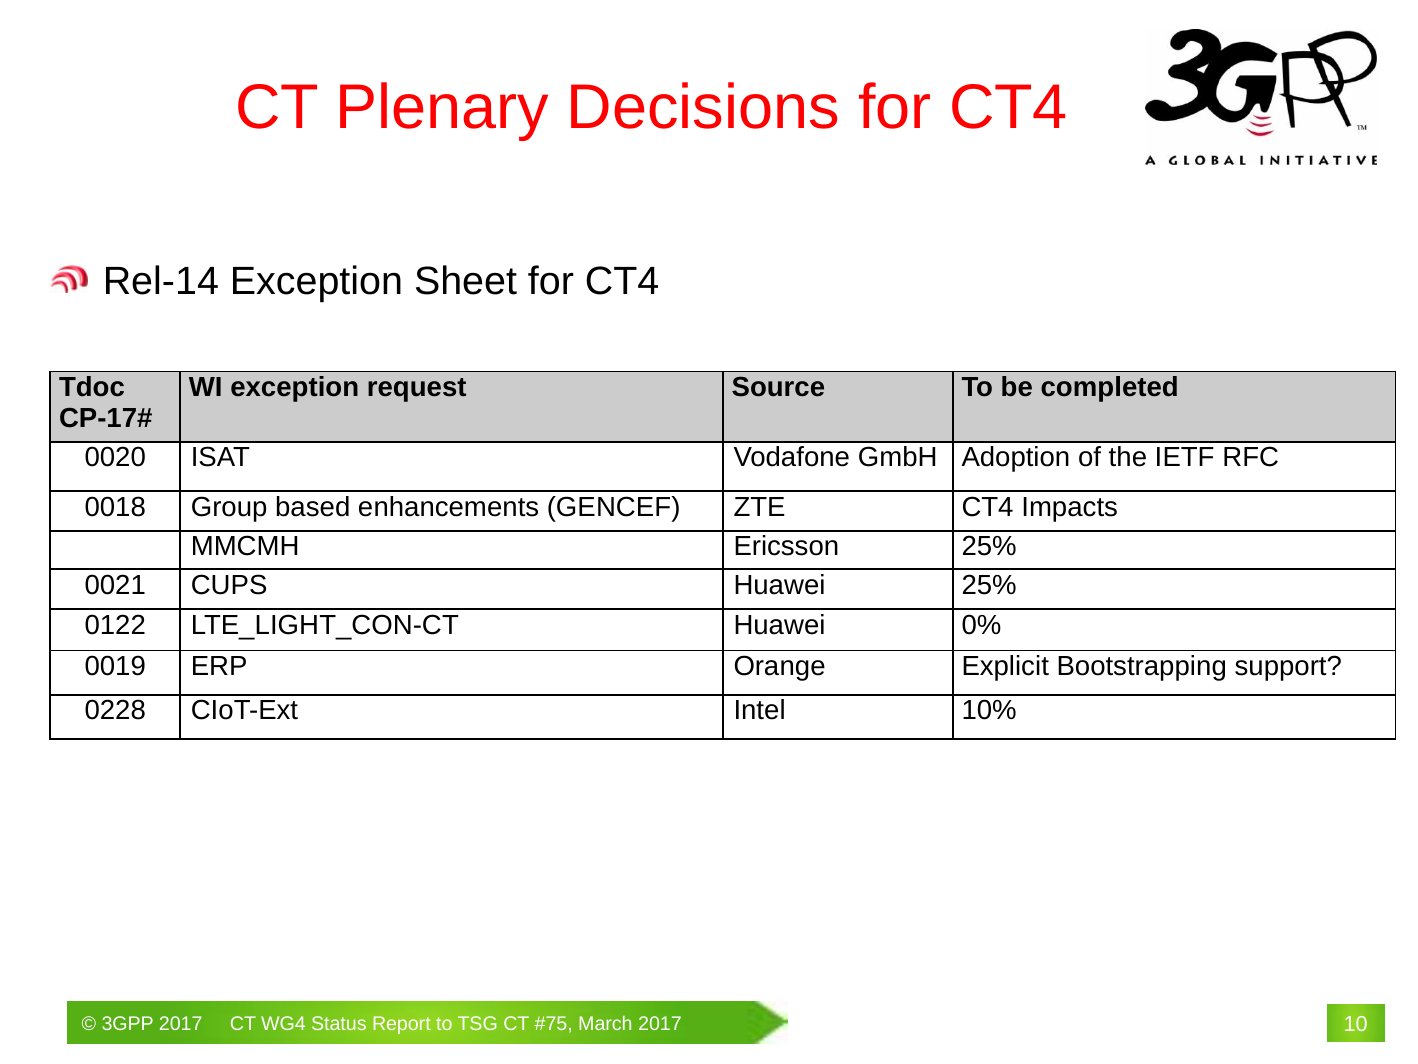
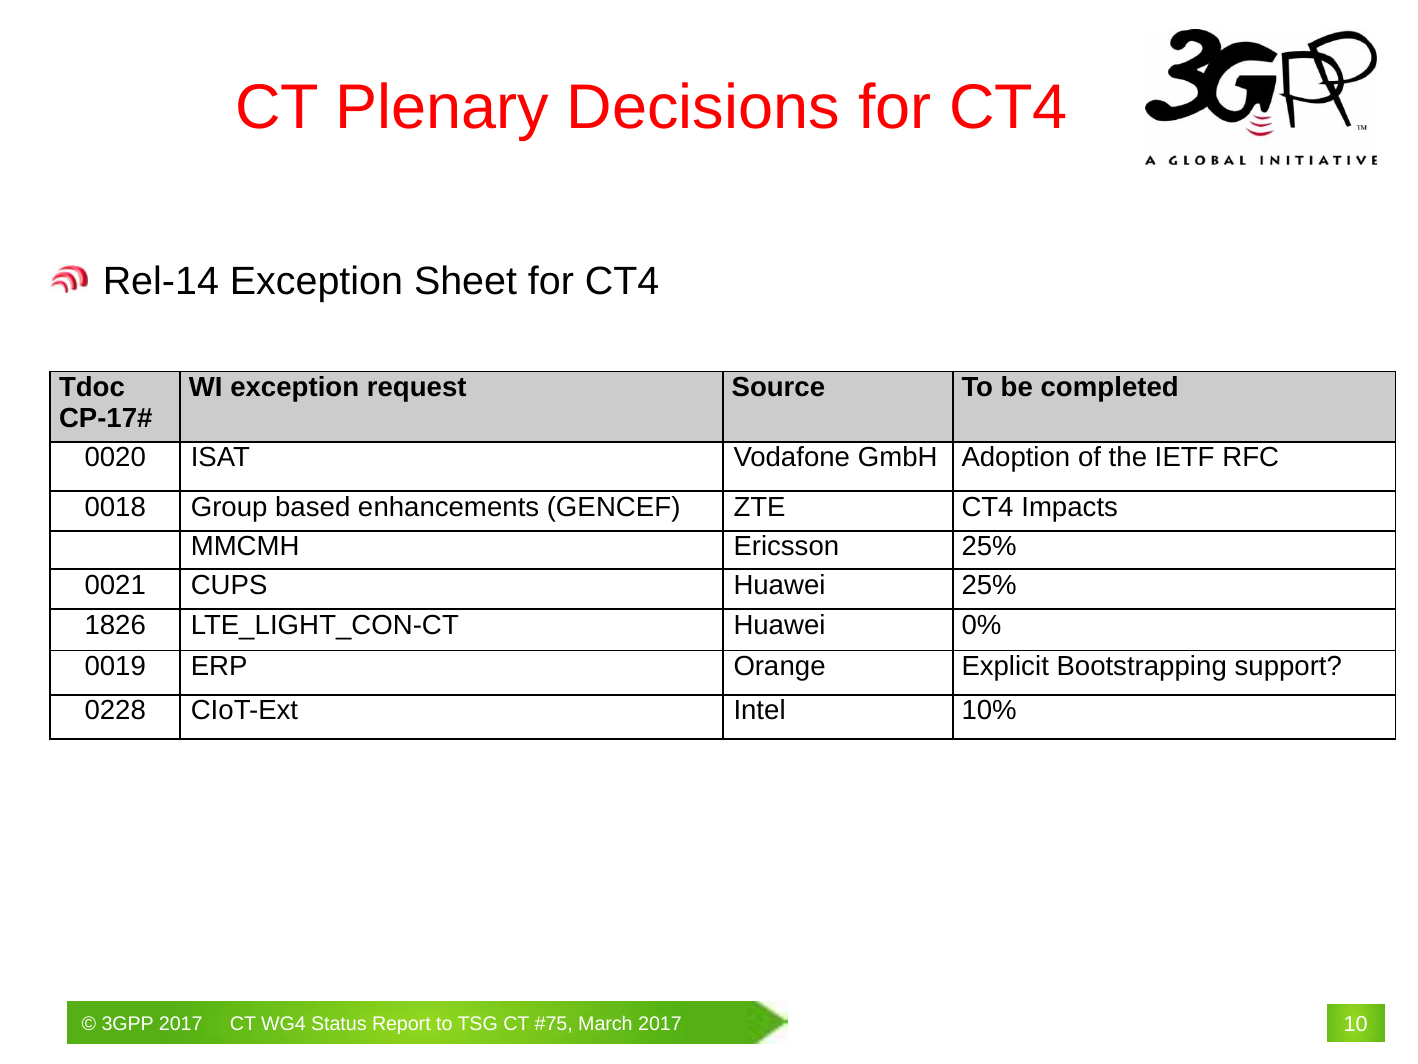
0122: 0122 -> 1826 (115, 625)
